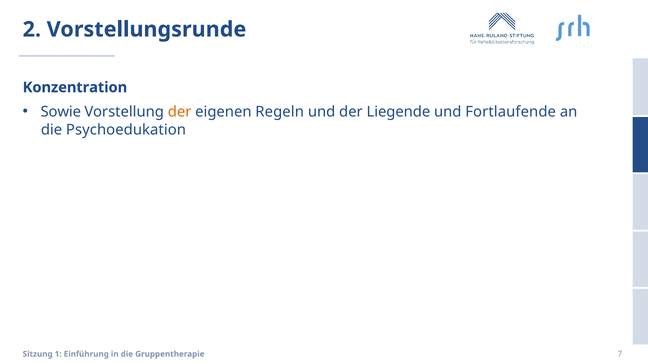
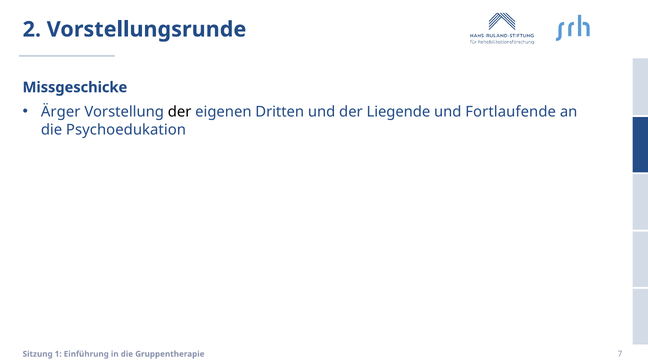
Konzentration: Konzentration -> Missgeschicke (75, 87)
Sowie: Sowie -> Ärger (61, 112)
der colour: orange -> black (180, 112)
Regeln: Regeln -> Dritten (280, 112)
